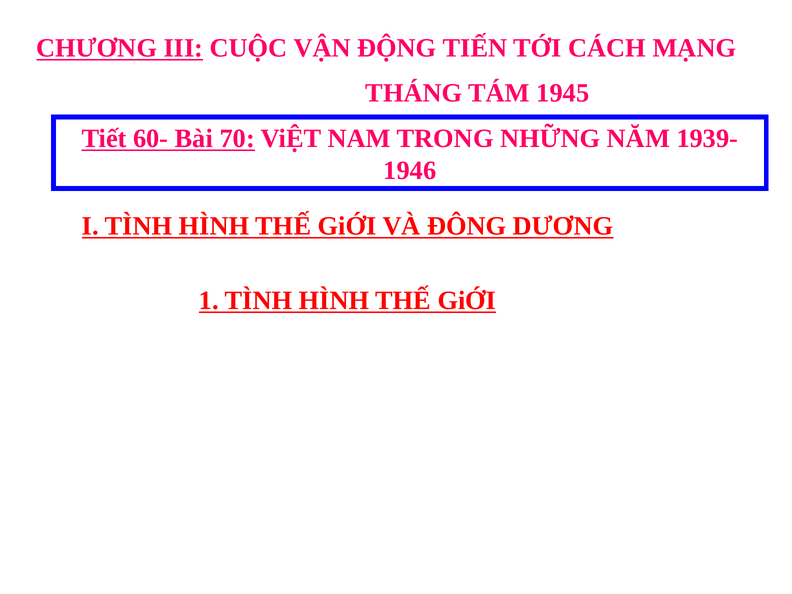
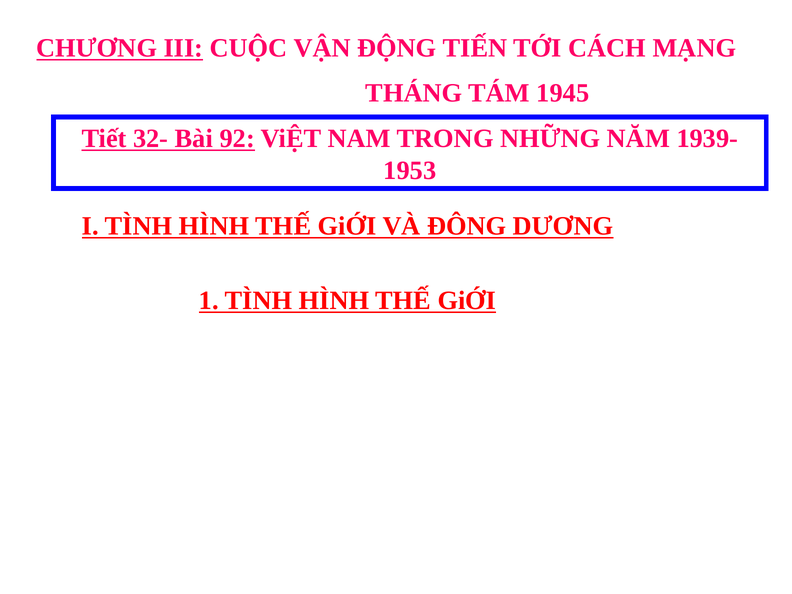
60-: 60- -> 32- (151, 139)
70: 70 -> 92 (237, 139)
1946: 1946 -> 1953 (410, 170)
